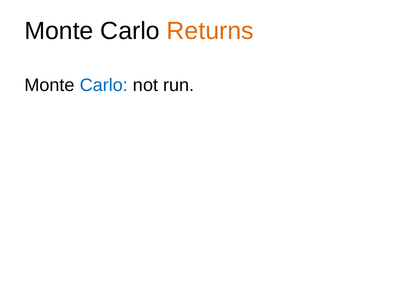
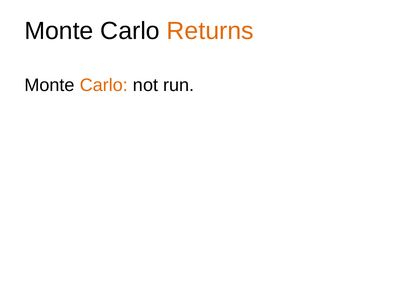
Carlo colour: blue -> orange (104, 85)
